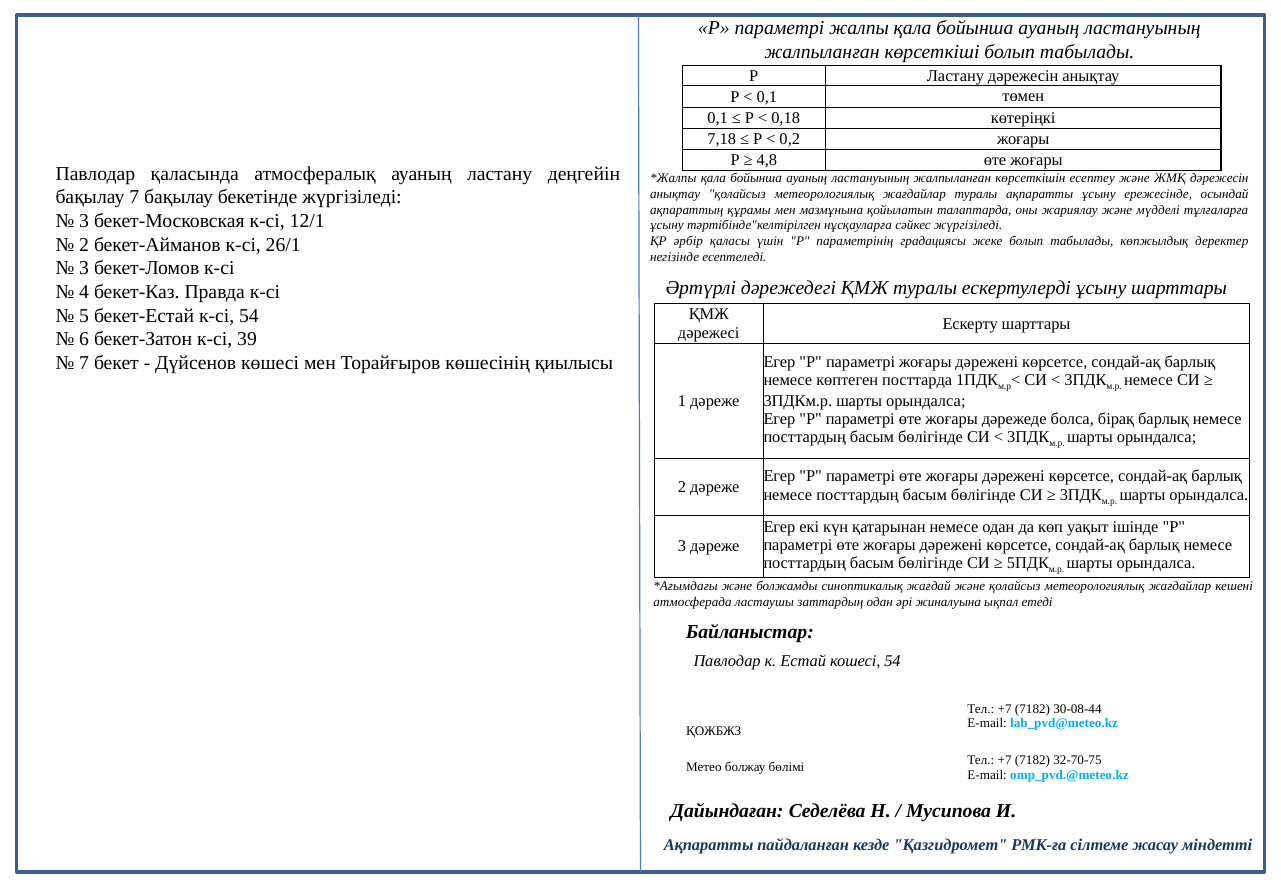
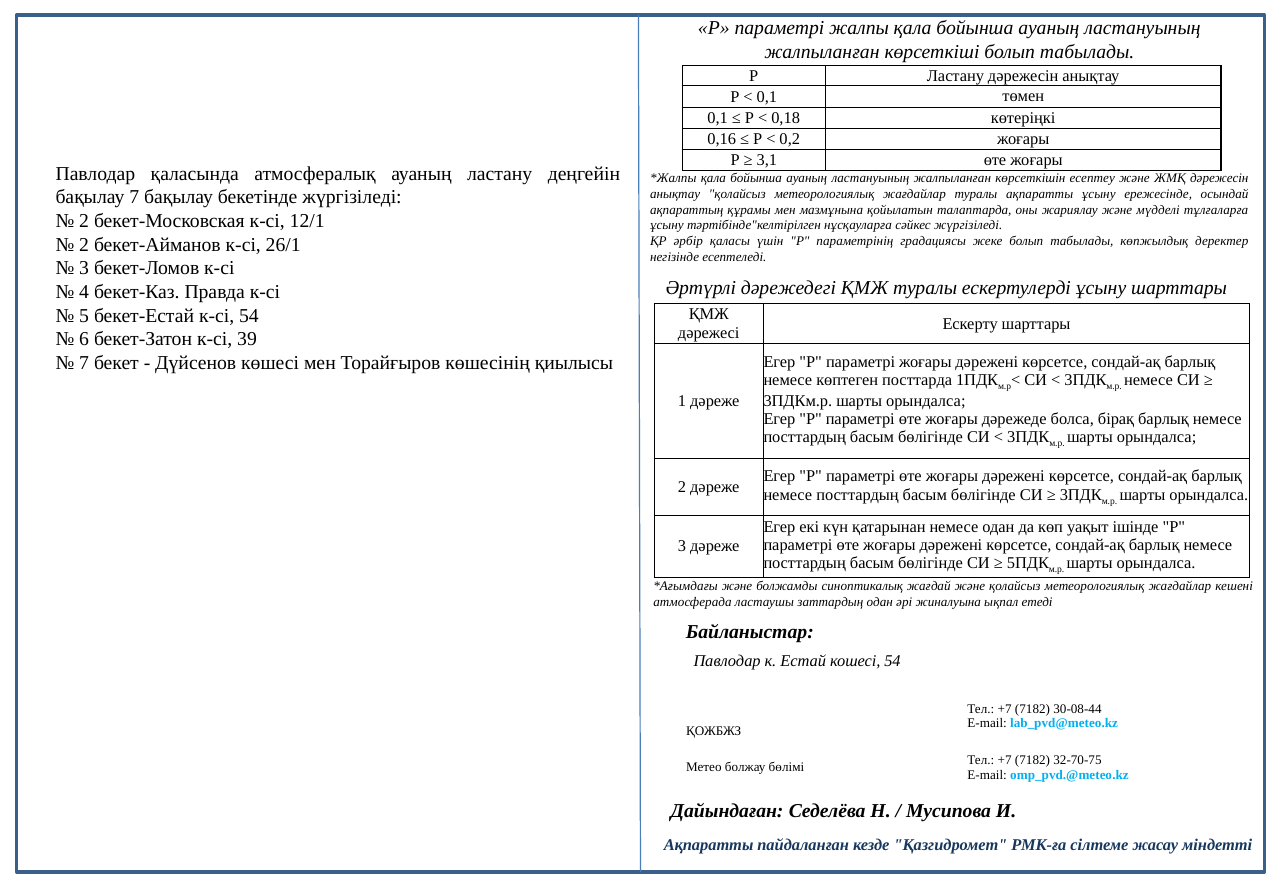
7,18: 7,18 -> 0,16 (722, 139)
4,8: 4,8 -> 3,1 (767, 161)
3: 3 -> 2 (84, 221)
